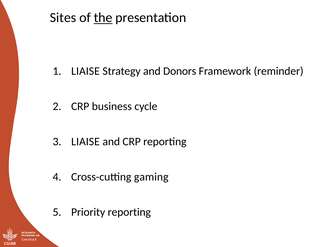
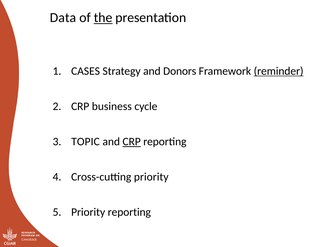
Sites: Sites -> Data (63, 18)
LIAISE: LIAISE -> CASES (86, 71)
reminder underline: none -> present (279, 71)
LIAISE: LIAISE -> TOPIC (86, 141)
CRP underline: none -> present (132, 141)
Cross-cutting gaming: gaming -> priority (151, 177)
